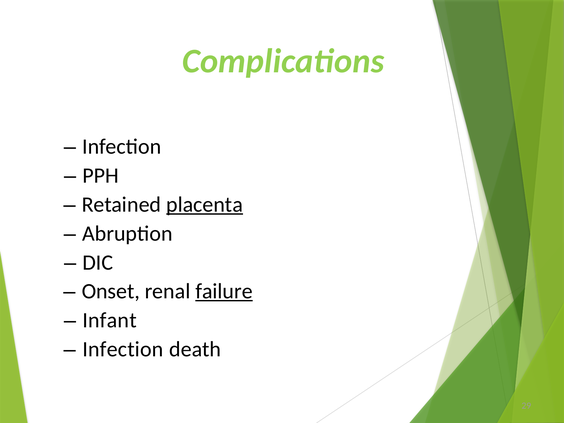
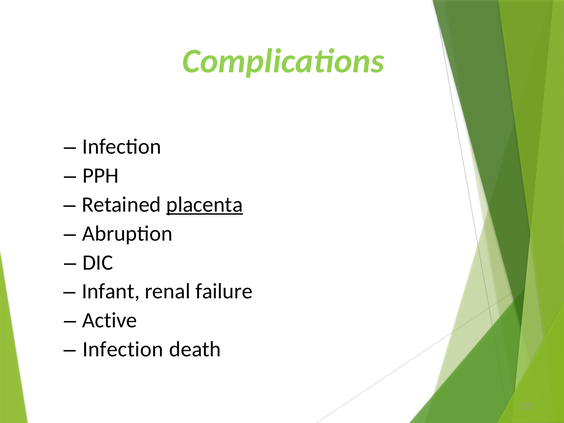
Onset: Onset -> Infant (111, 291)
failure underline: present -> none (224, 291)
Infant: Infant -> Active (110, 320)
